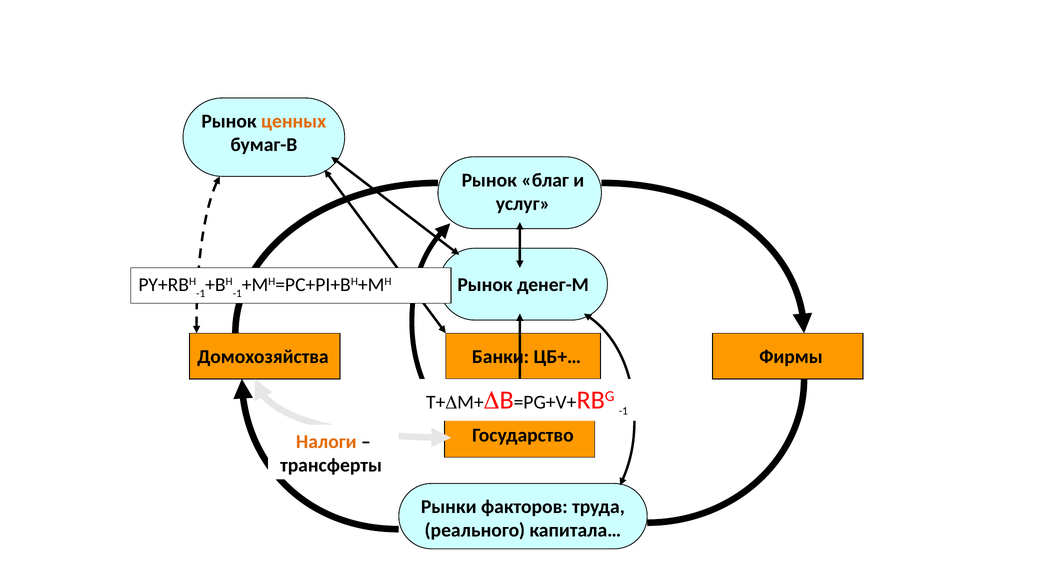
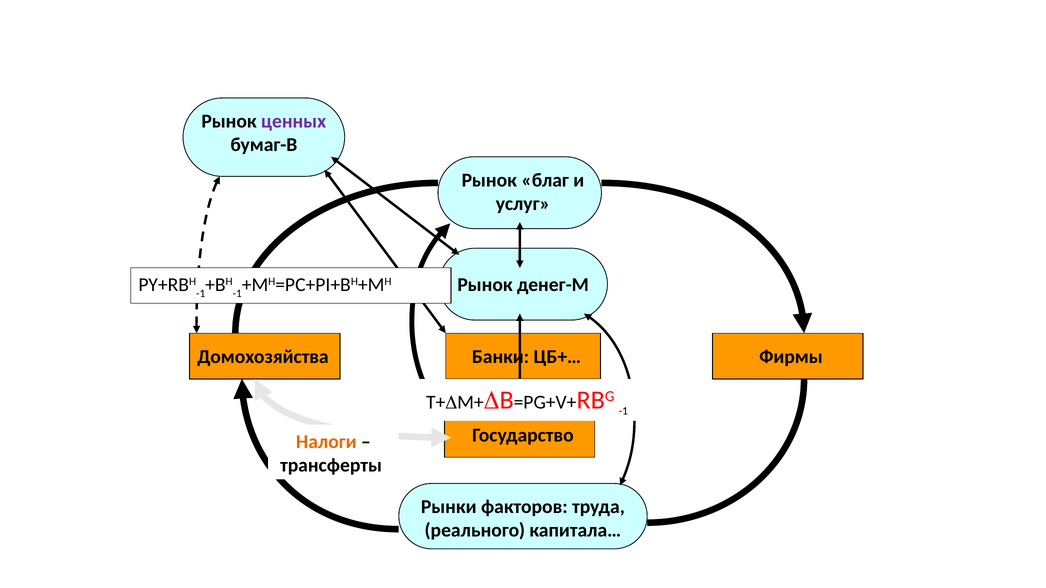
ценных colour: orange -> purple (294, 122)
